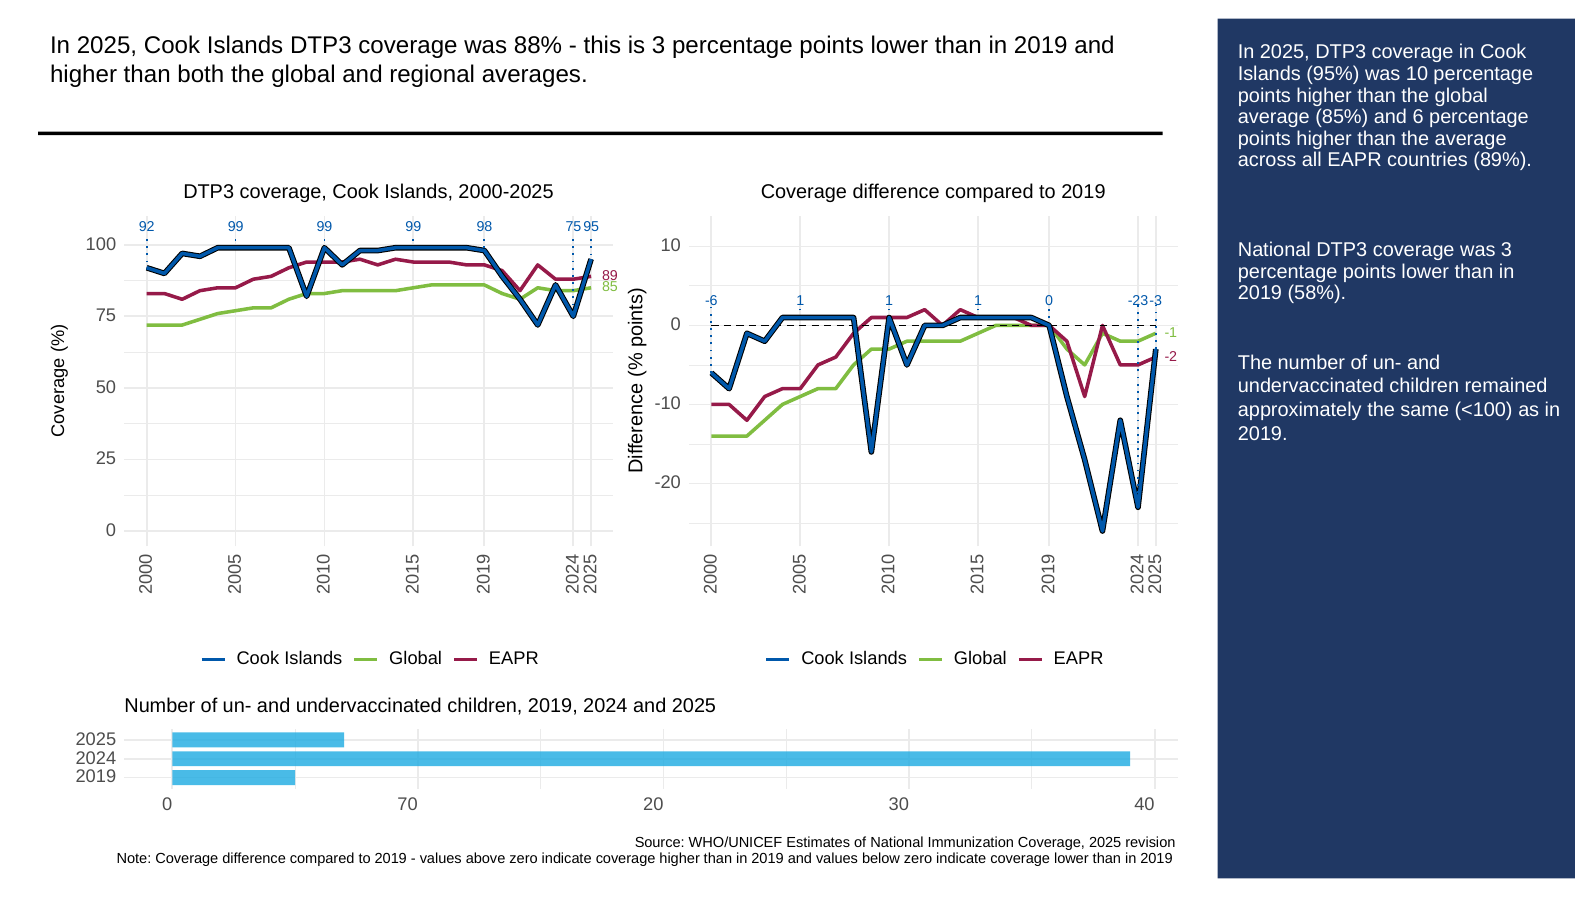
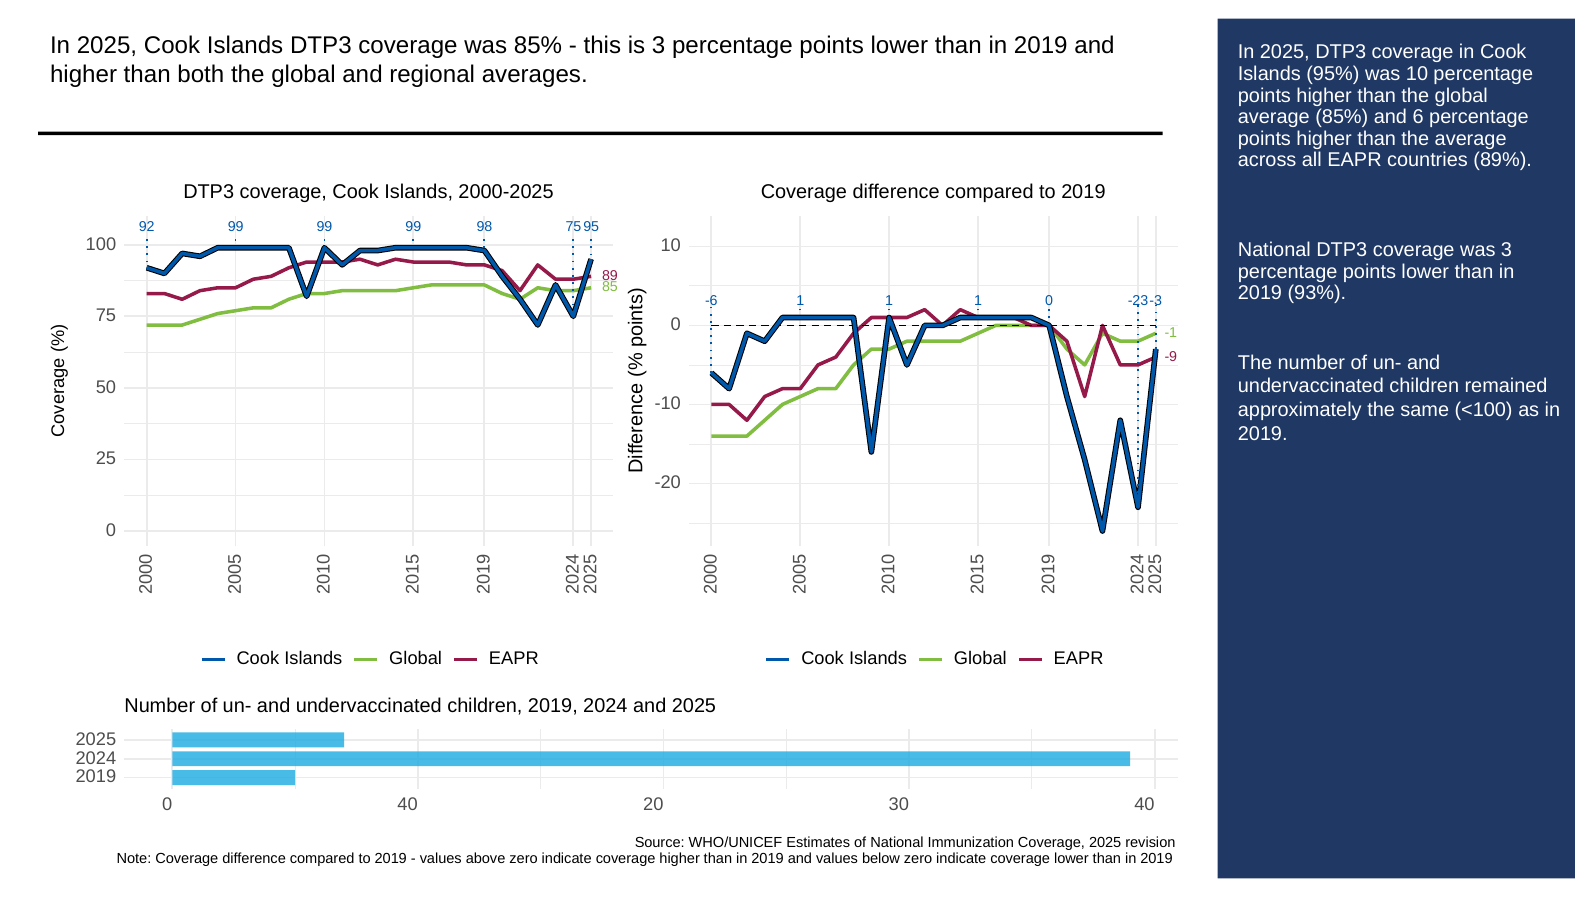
was 88%: 88% -> 85% (538, 46)
58%: 58% -> 93% (1317, 293)
-2: -2 -> -9 (1171, 357)
0 70: 70 -> 40 (408, 805)
